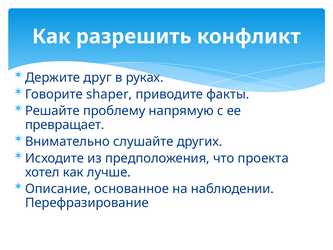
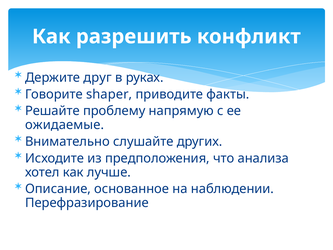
превращает: превращает -> ожидаемые (65, 125)
проекта: проекта -> анализа (263, 158)
